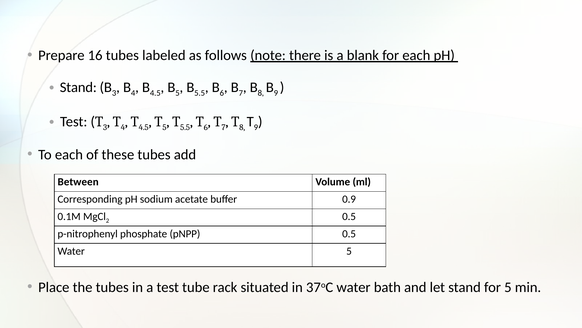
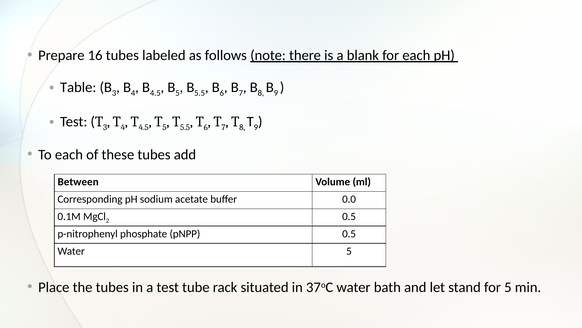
Stand: Stand -> Table (78, 87)
0.9: 0.9 -> 0.0 (349, 199)
